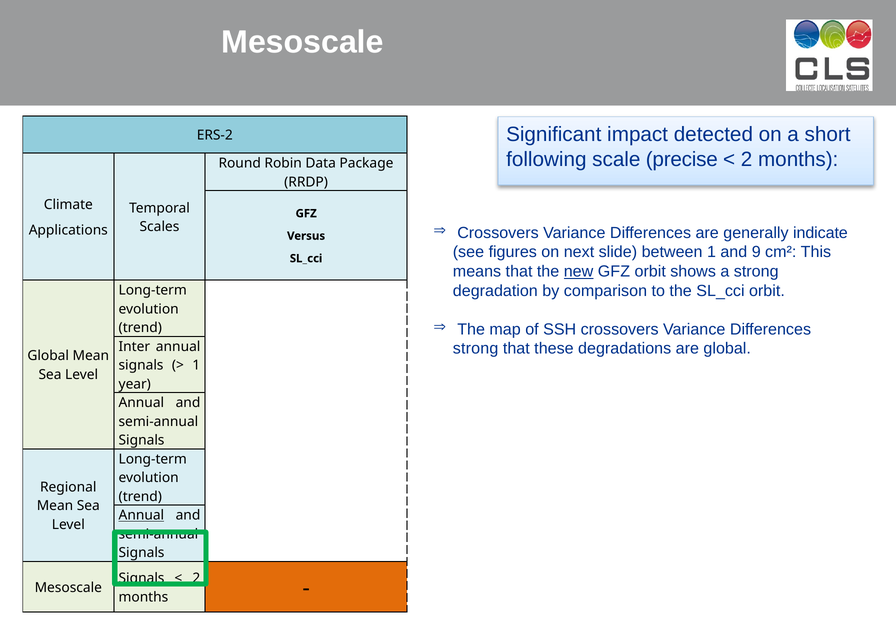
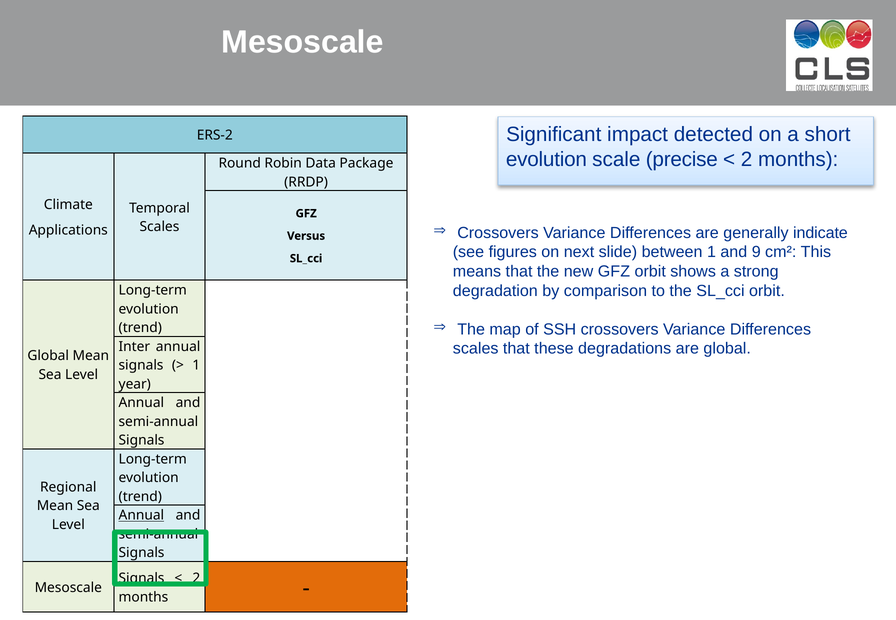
following: following -> evolution (546, 160)
new underline: present -> none (579, 272)
strong: strong -> scales (476, 349)
